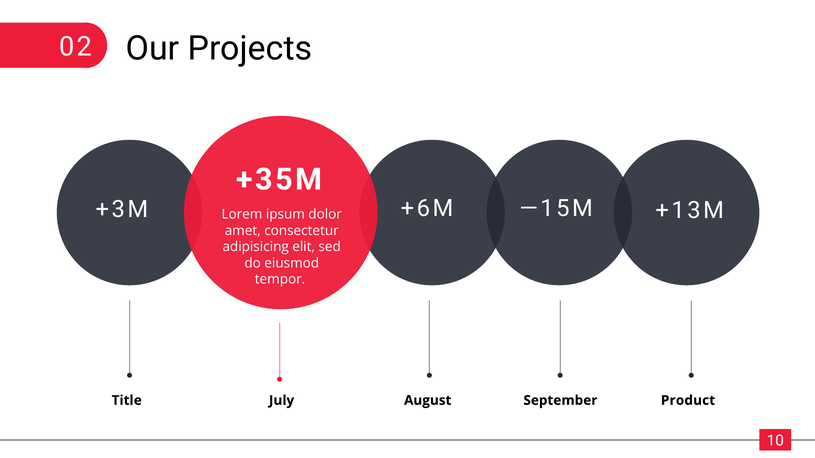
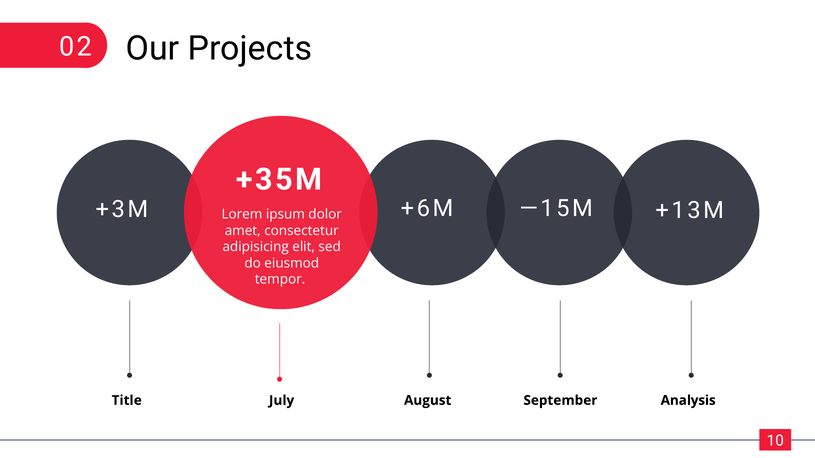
Product: Product -> Analysis (688, 401)
